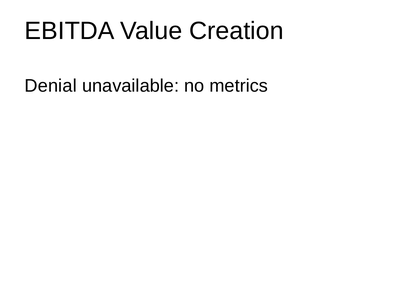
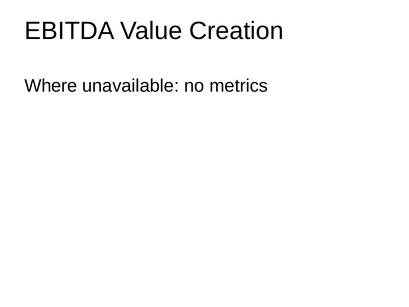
Denial: Denial -> Where (51, 86)
